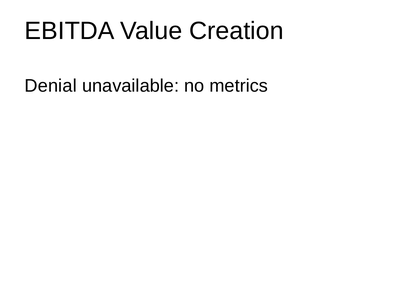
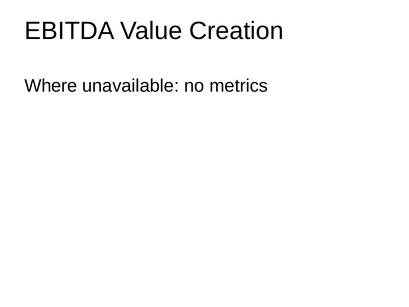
Denial: Denial -> Where (51, 86)
